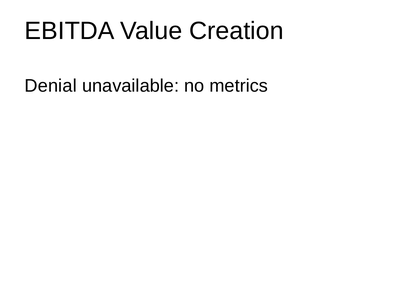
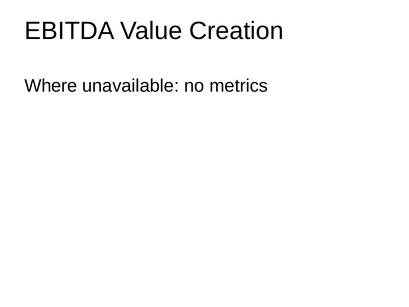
Denial: Denial -> Where (51, 86)
